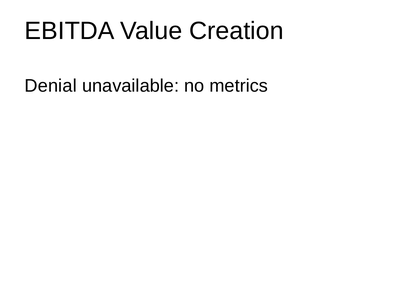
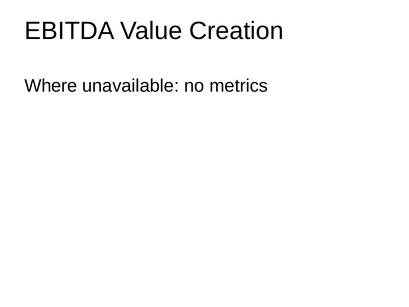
Denial: Denial -> Where (51, 86)
